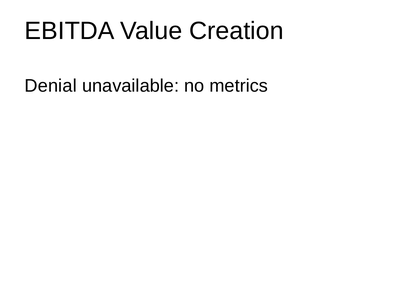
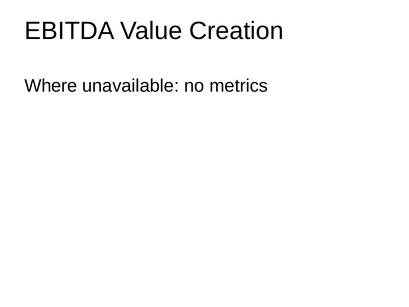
Denial: Denial -> Where (51, 86)
